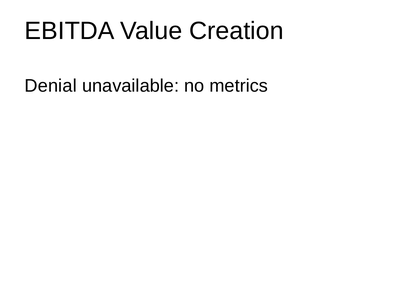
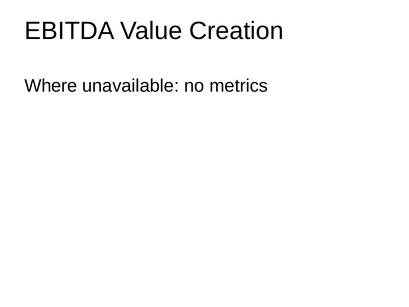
Denial: Denial -> Where (51, 86)
